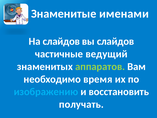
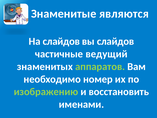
именами: именами -> являются (124, 14)
время: время -> номер (98, 79)
изображению colour: light blue -> light green (46, 92)
получать: получать -> именами (81, 104)
